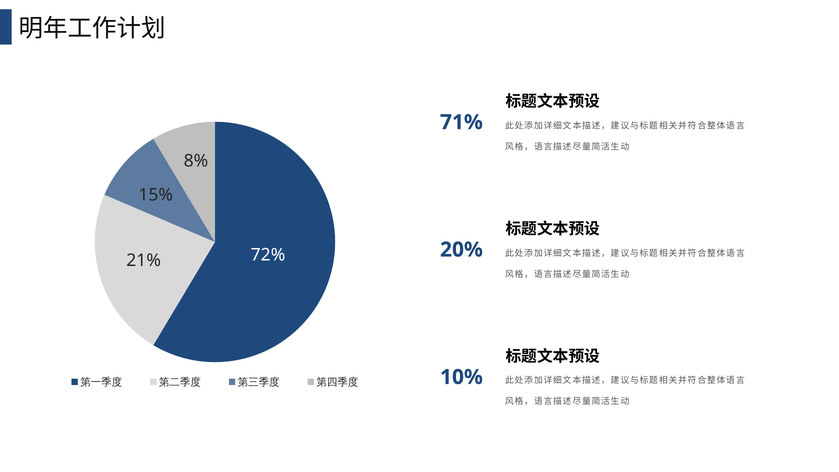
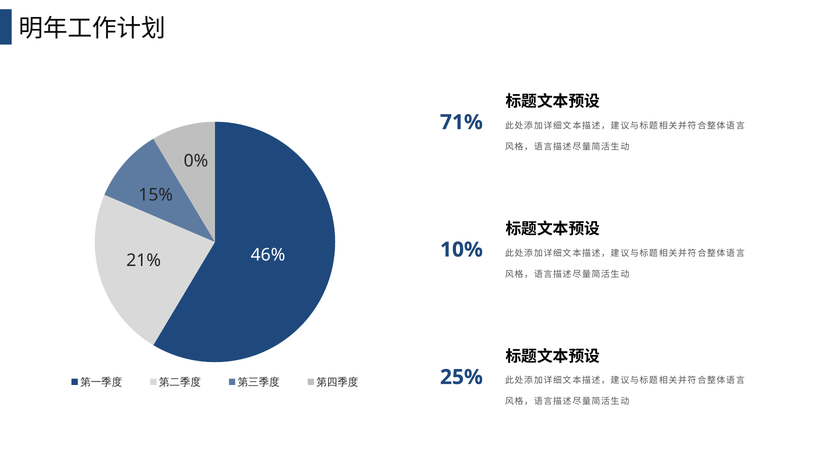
8%: 8% -> 0% (196, 161)
20%: 20% -> 10% (461, 250)
72%: 72% -> 46% (268, 255)
10%: 10% -> 25% (461, 377)
